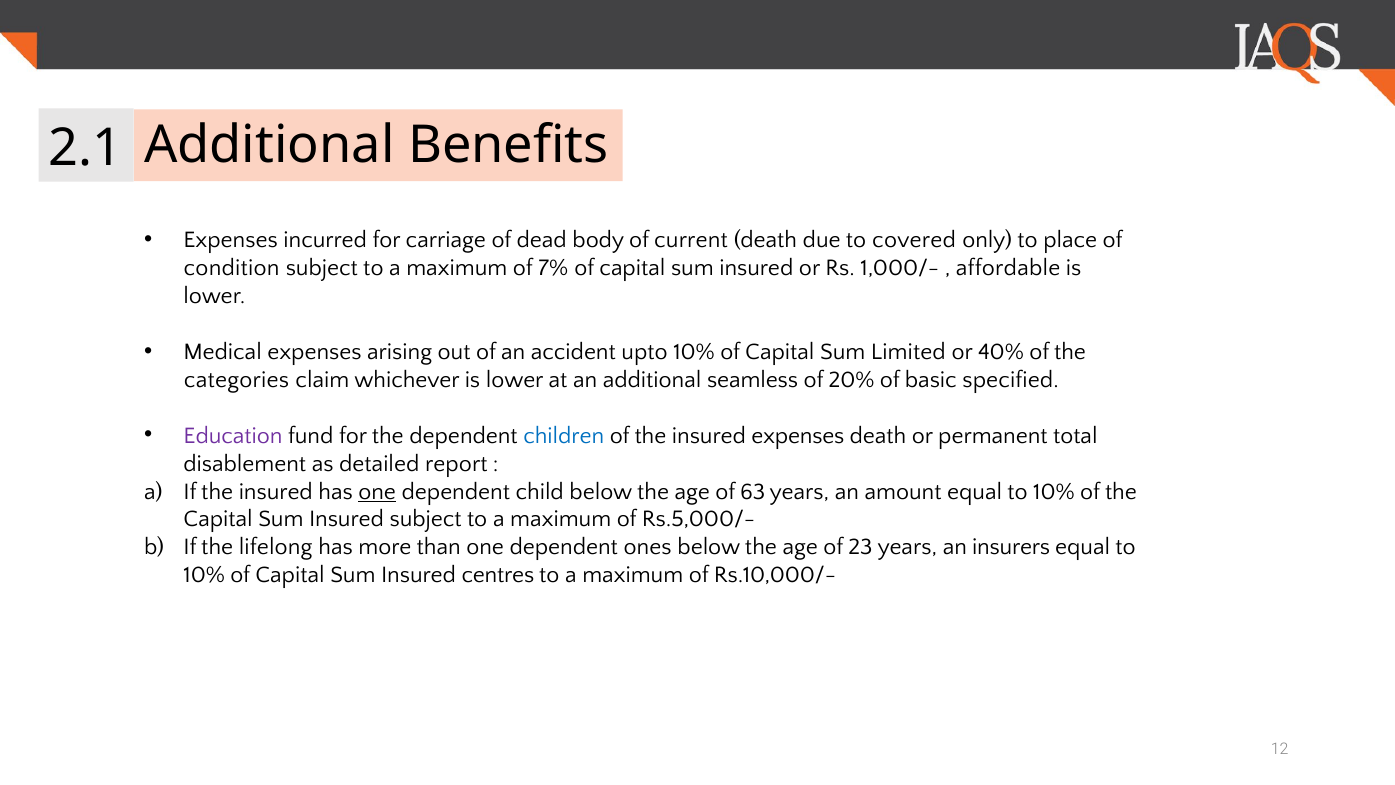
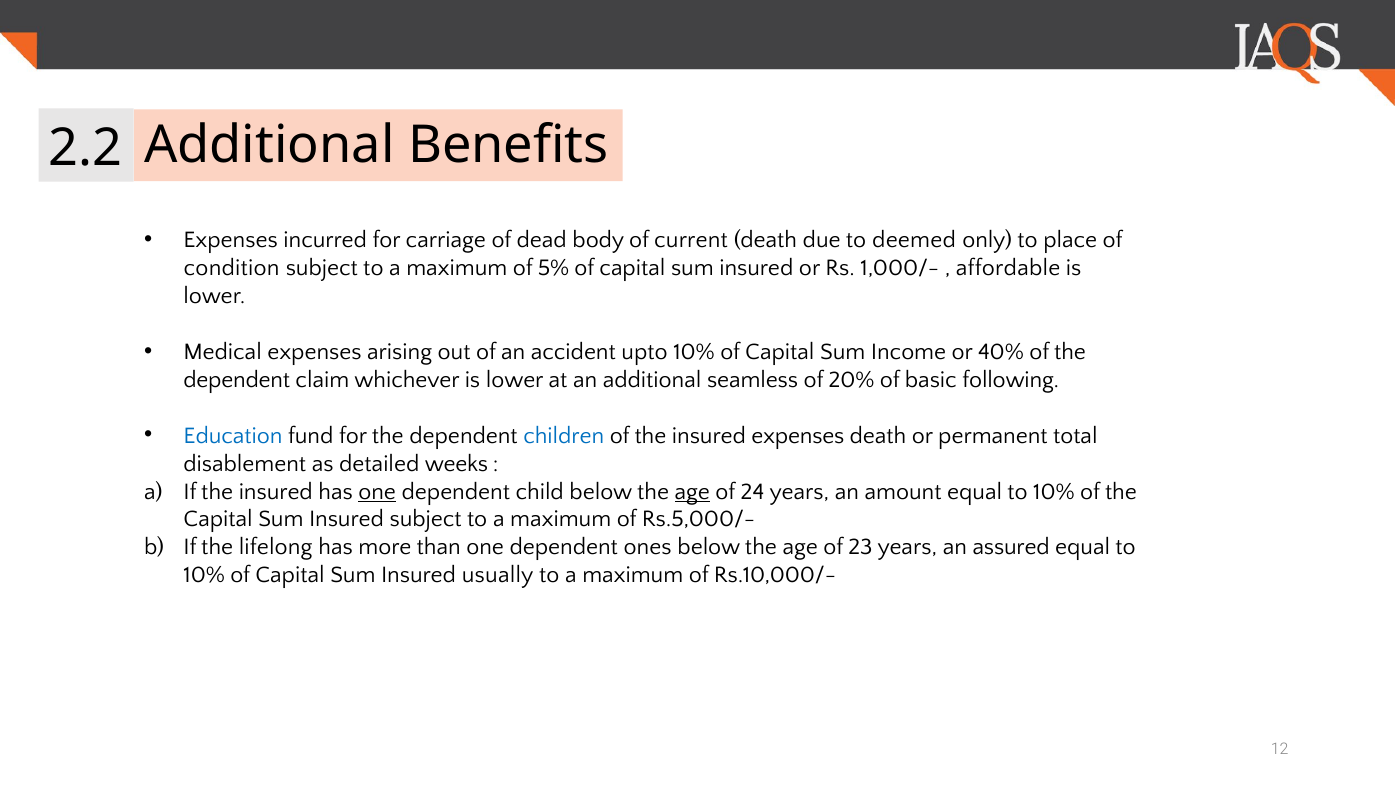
2.1: 2.1 -> 2.2 (86, 149)
covered: covered -> deemed (914, 240)
7%: 7% -> 5% (553, 268)
Limited: Limited -> Income (908, 352)
categories: categories -> dependent (237, 380)
specified: specified -> following (1011, 380)
Education colour: purple -> blue (233, 435)
report: report -> weeks (457, 463)
age underline: none -> present (692, 491)
63: 63 -> 24 (752, 491)
insurers: insurers -> assured (1011, 547)
centres: centres -> usually (498, 575)
